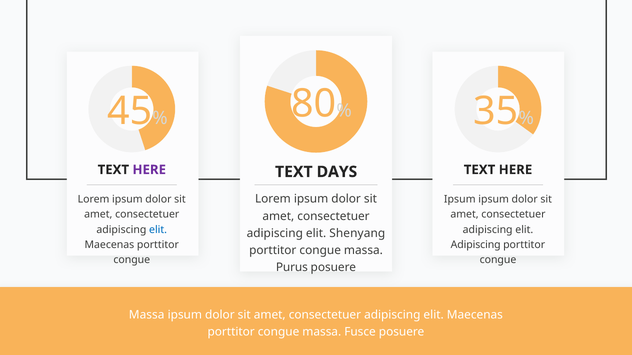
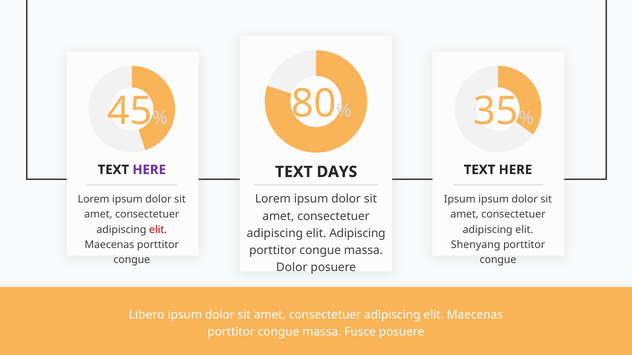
elit colour: blue -> red (158, 230)
elit Shenyang: Shenyang -> Adipiscing (357, 233)
Adipiscing: Adipiscing -> Shenyang (476, 245)
Purus: Purus -> Dolor (292, 268)
Massa: Massa -> Libero (147, 315)
